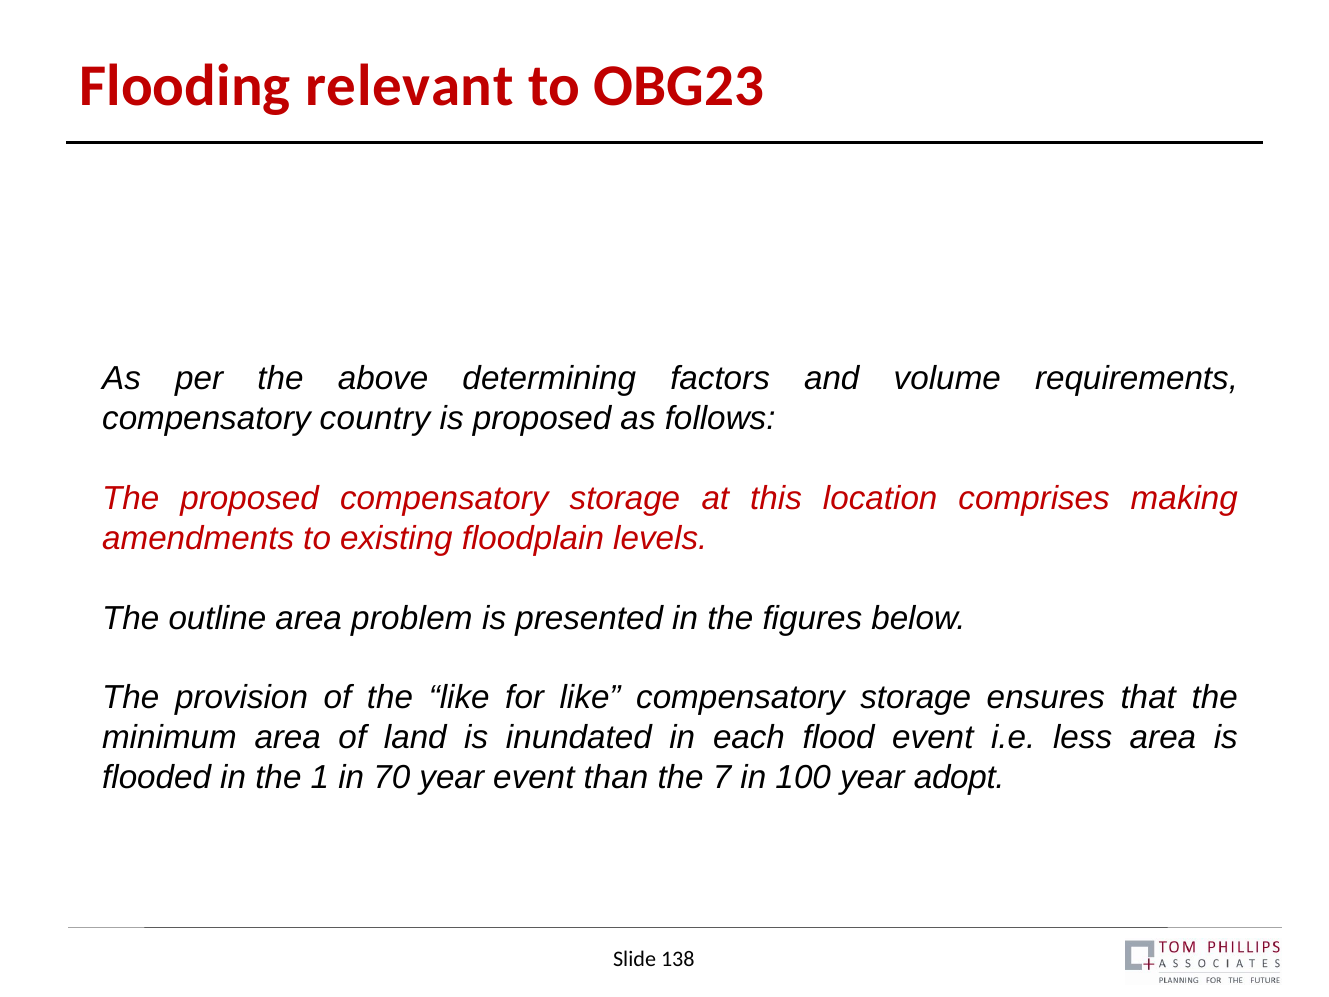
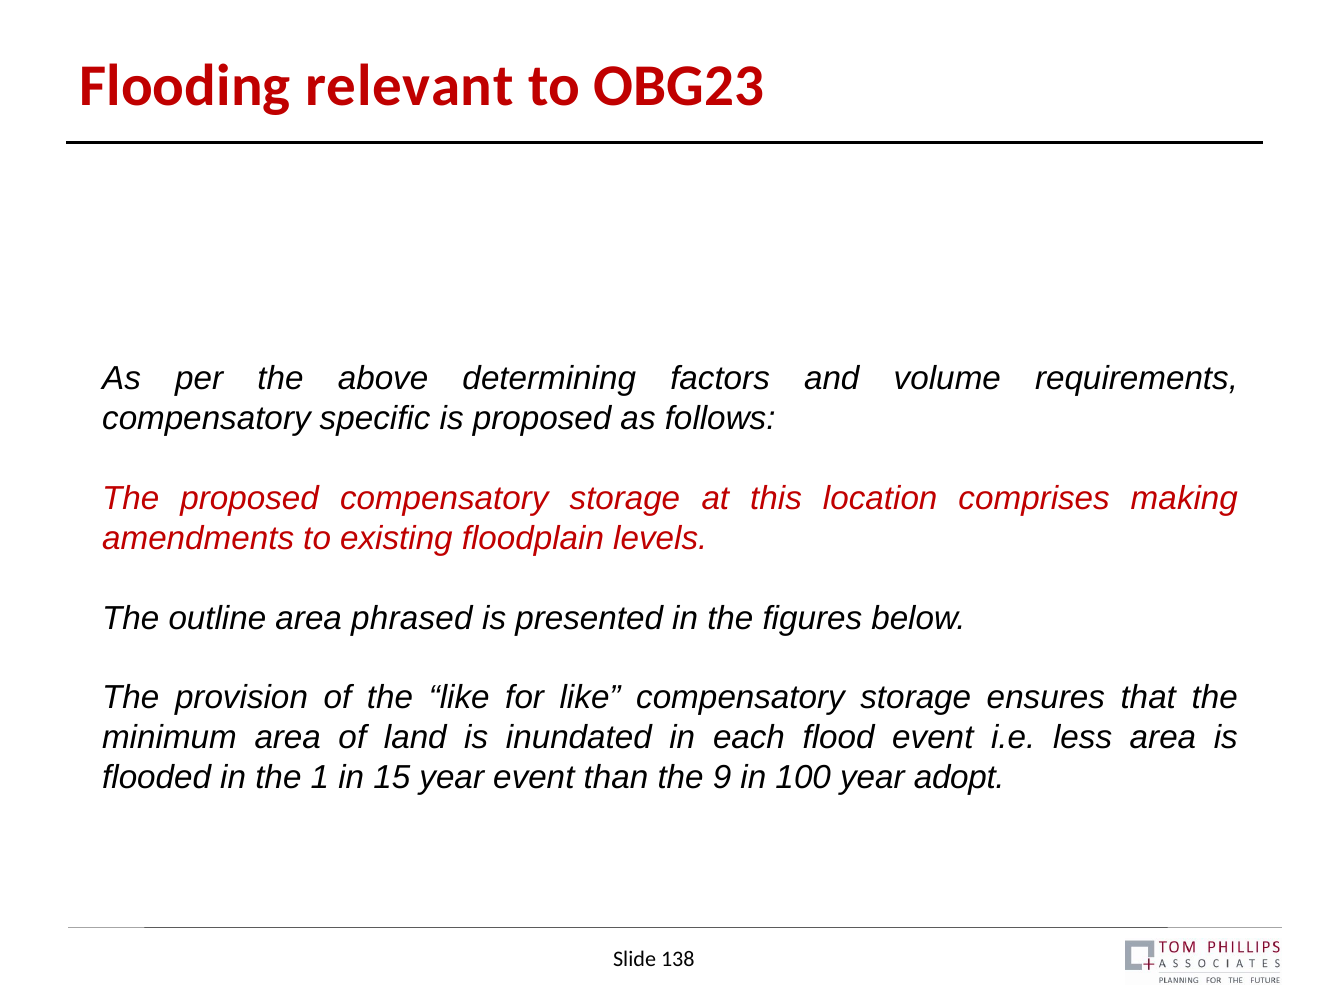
country: country -> specific (375, 419)
problem: problem -> phrased (412, 618)
70: 70 -> 15 (392, 777)
7: 7 -> 9 (722, 777)
